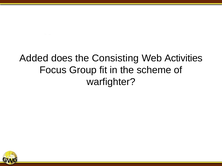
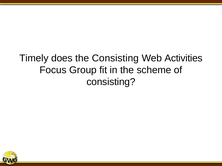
Added: Added -> Timely (34, 58)
warfighter: warfighter -> consisting (111, 82)
